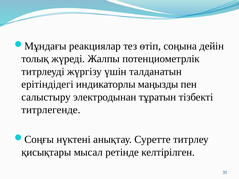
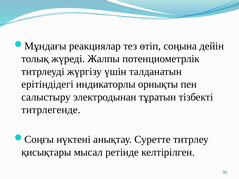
маңызды: маңызды -> орнықты (158, 84)
